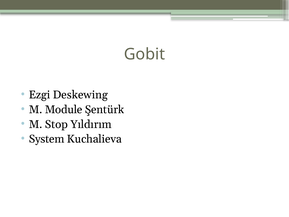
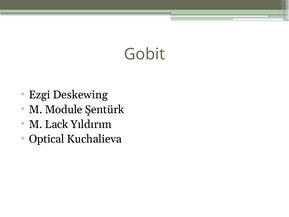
Stop: Stop -> Lack (57, 124)
System: System -> Optical (47, 139)
